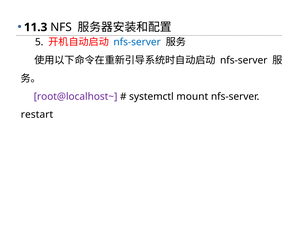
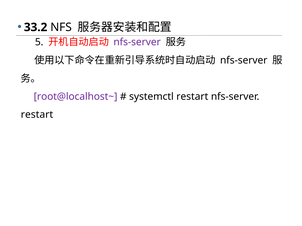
11.3: 11.3 -> 33.2 (36, 27)
nfs-server colour: blue -> purple (137, 42)
systemctl mount: mount -> restart (192, 97)
